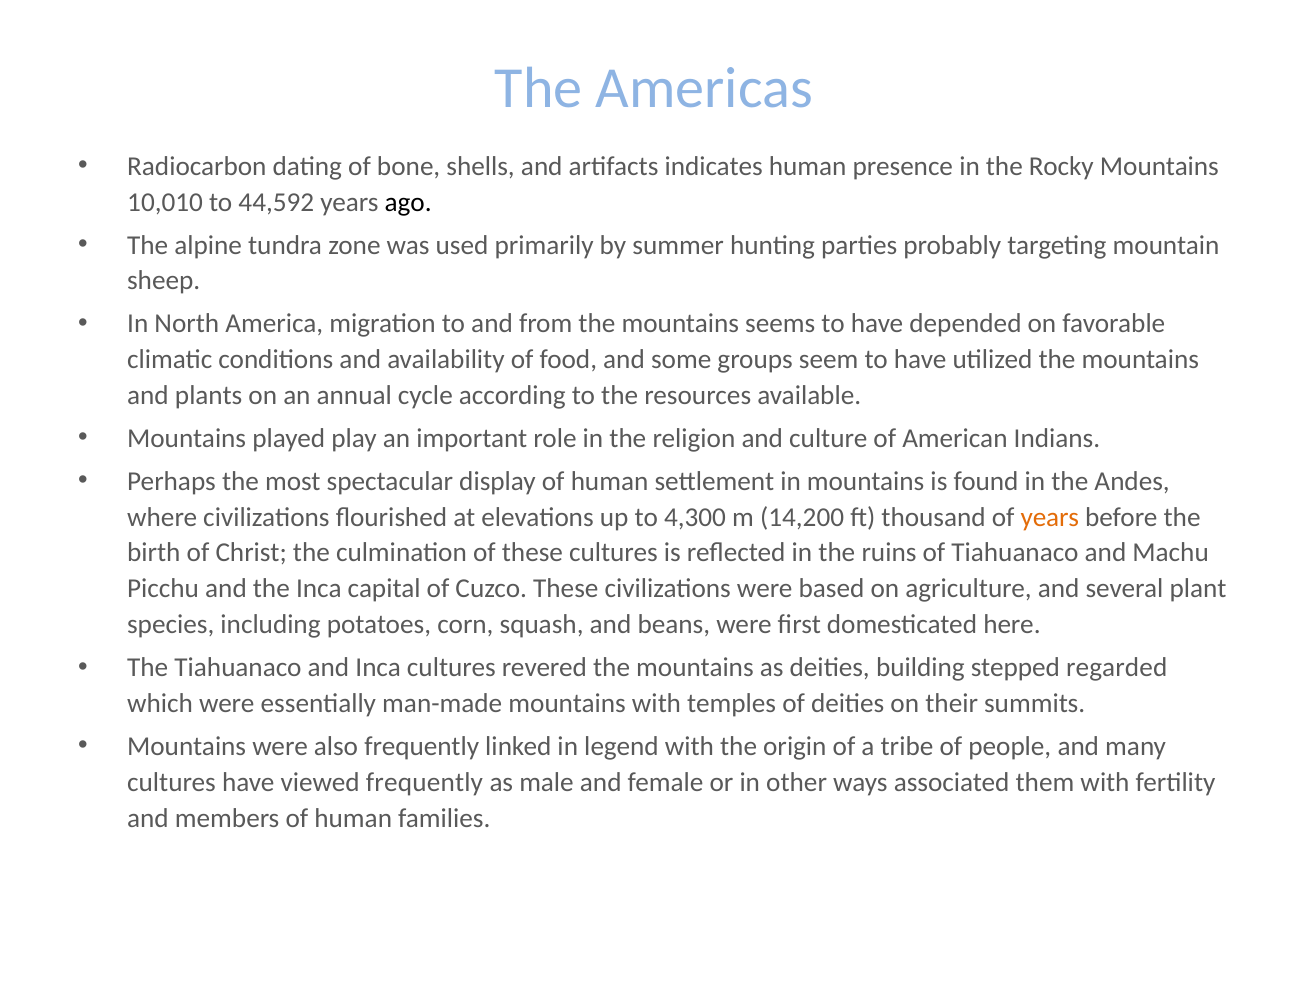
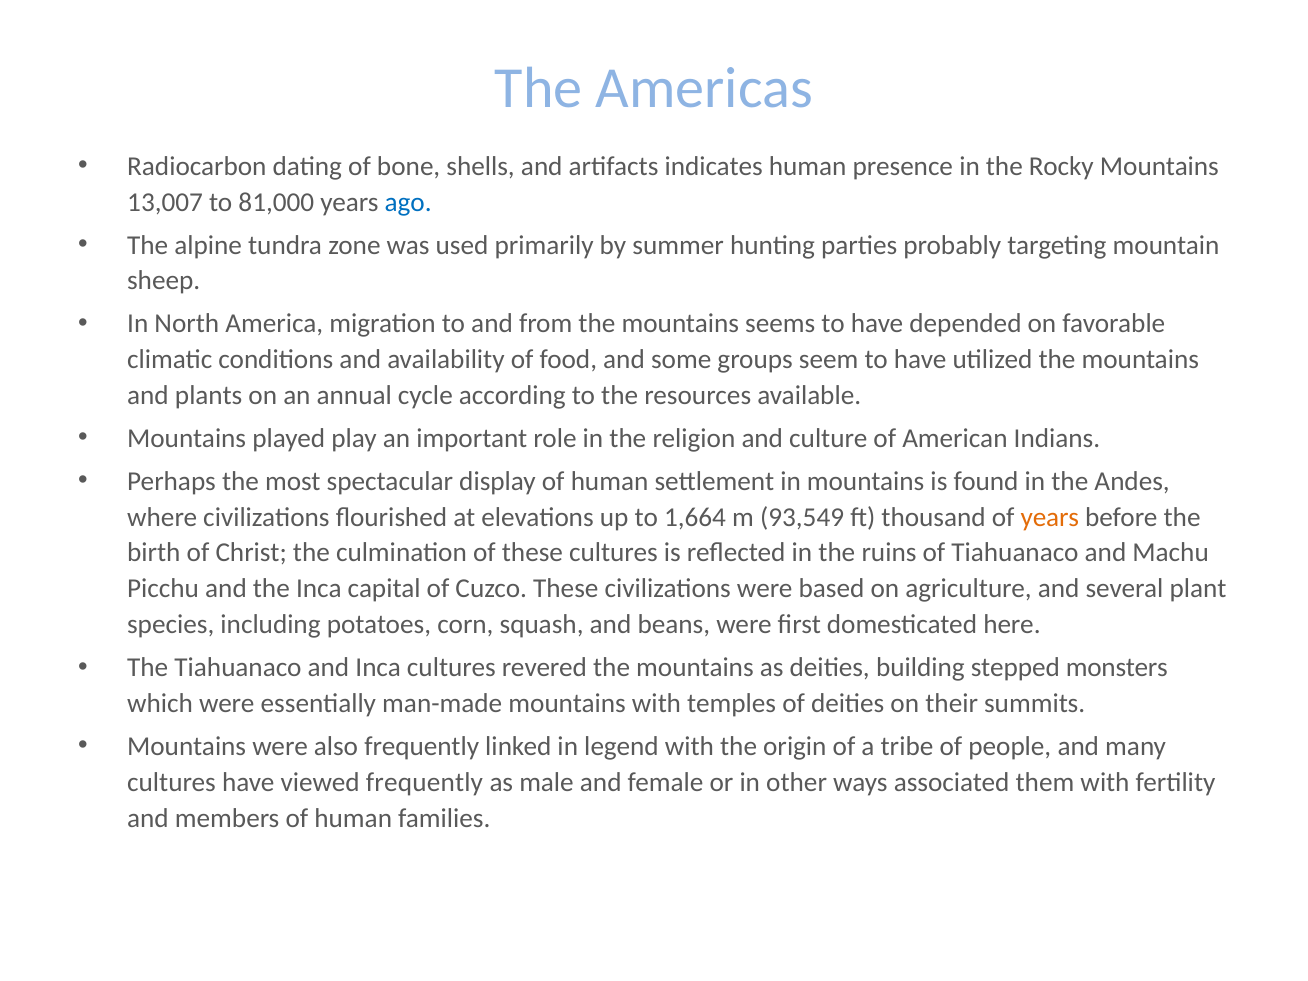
10,010: 10,010 -> 13,007 (165, 202)
44,592: 44,592 -> 81,000 (276, 202)
ago colour: black -> blue (408, 202)
4,300: 4,300 -> 1,664 (695, 517)
14,200: 14,200 -> 93,549 (802, 517)
regarded: regarded -> monsters (1117, 668)
